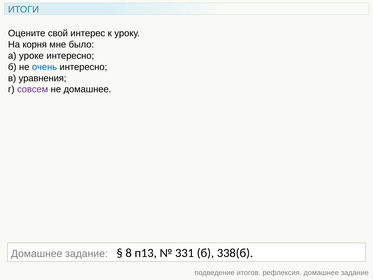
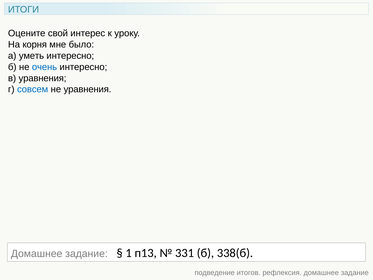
уроке: уроке -> уметь (31, 56)
совсем colour: purple -> blue (33, 89)
не домашнее: домашнее -> уравнения (87, 89)
8: 8 -> 1 (129, 253)
